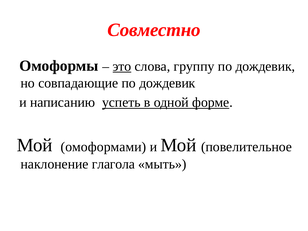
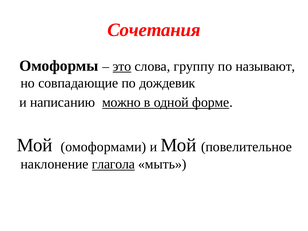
Совместно: Совместно -> Сочетания (154, 30)
дождевик: дождевик -> называют (265, 66)
успеть: успеть -> можно (121, 102)
глагола underline: none -> present (113, 164)
